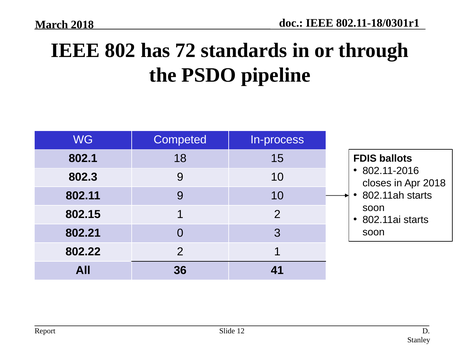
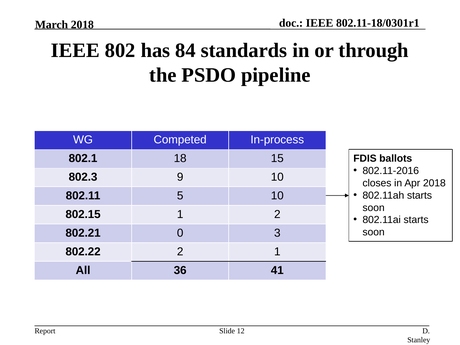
72: 72 -> 84 (186, 50)
802.11 9: 9 -> 5 (180, 196)
